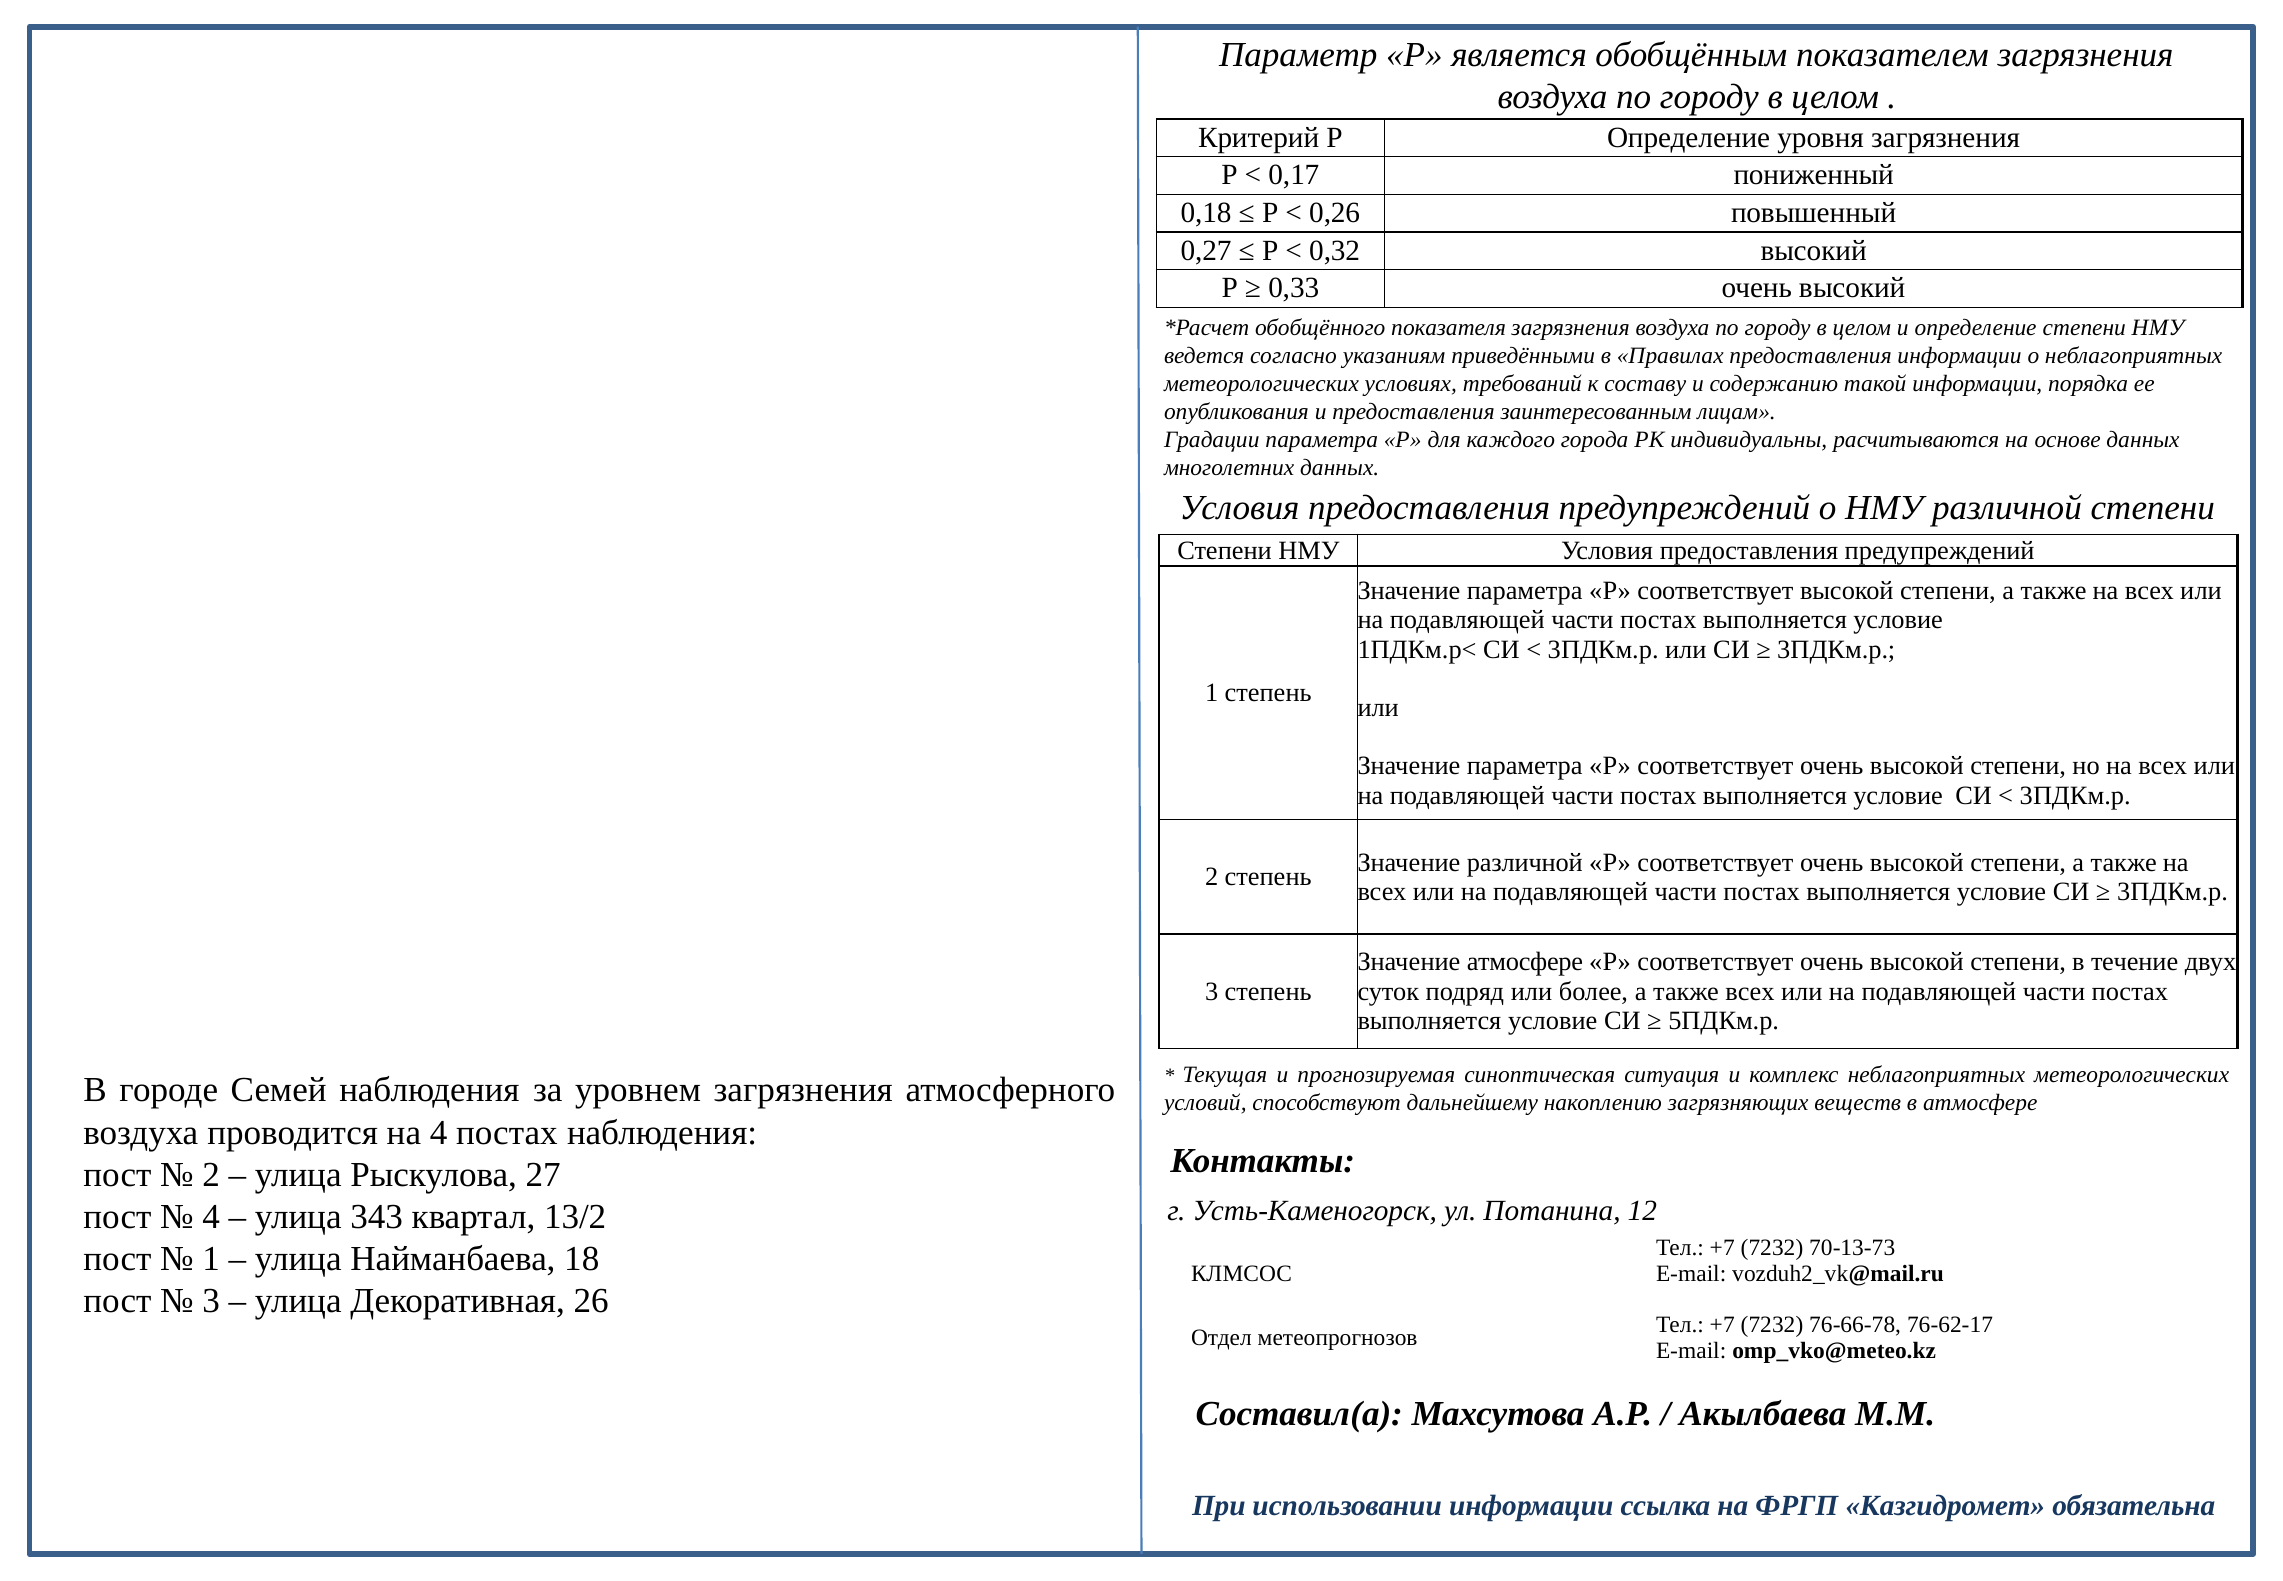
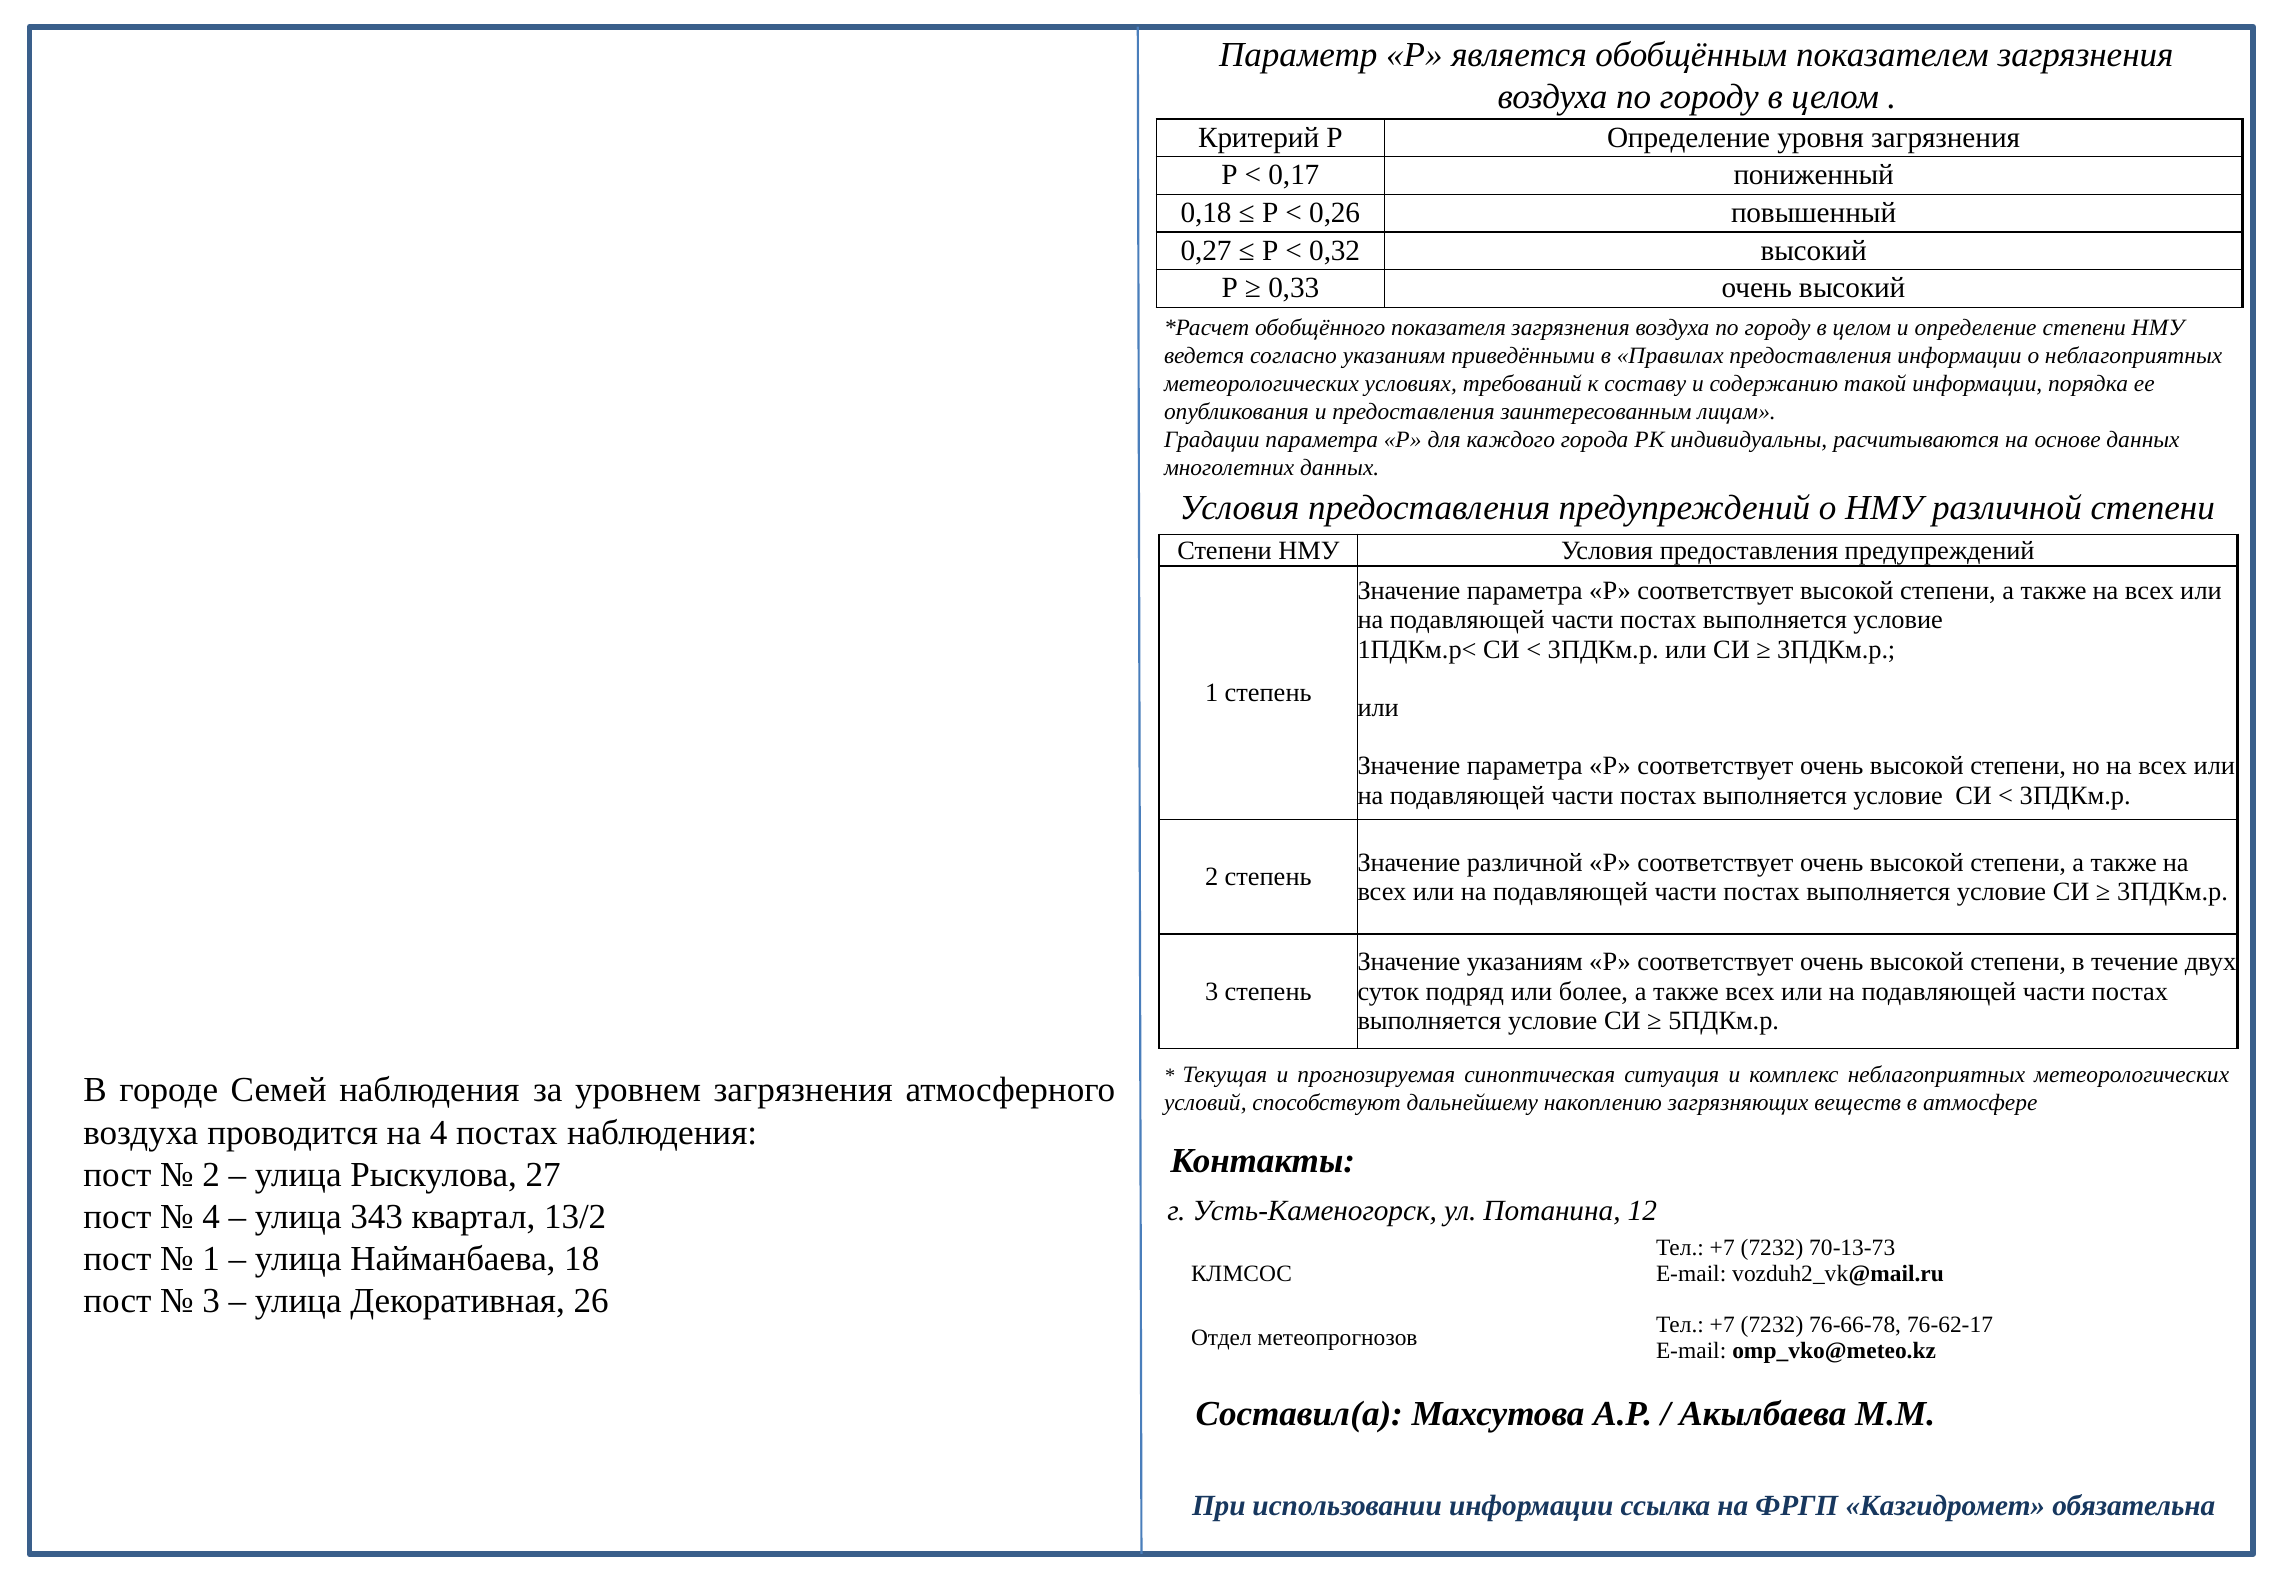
Значение атмосфере: атмосфере -> указаниям (1525, 962)
